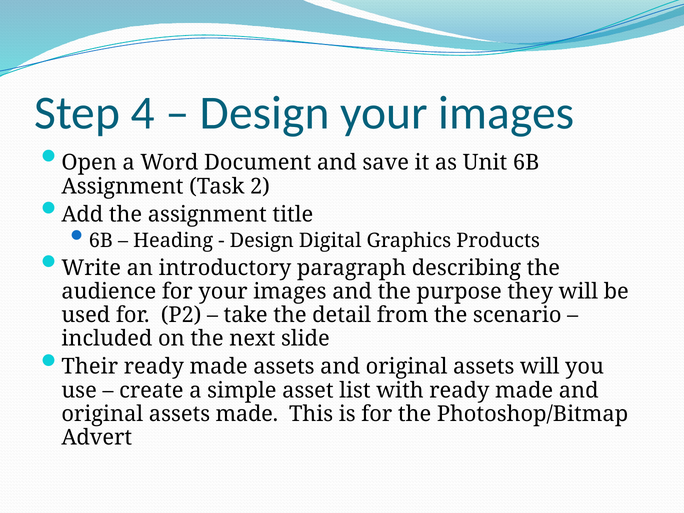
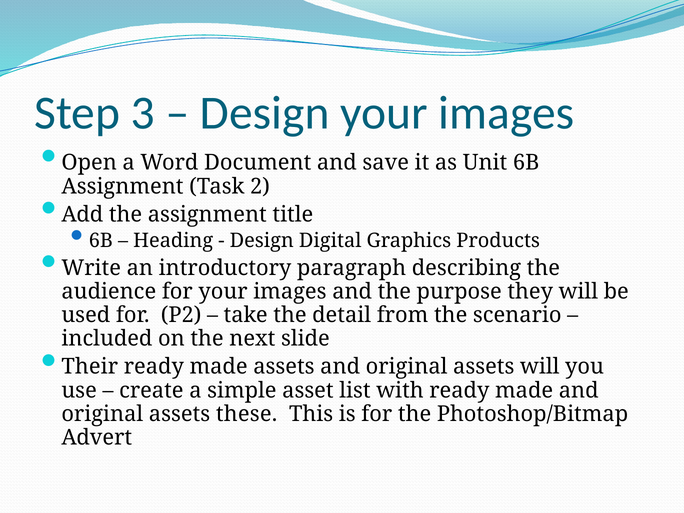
4: 4 -> 3 (143, 113)
assets made: made -> these (247, 414)
